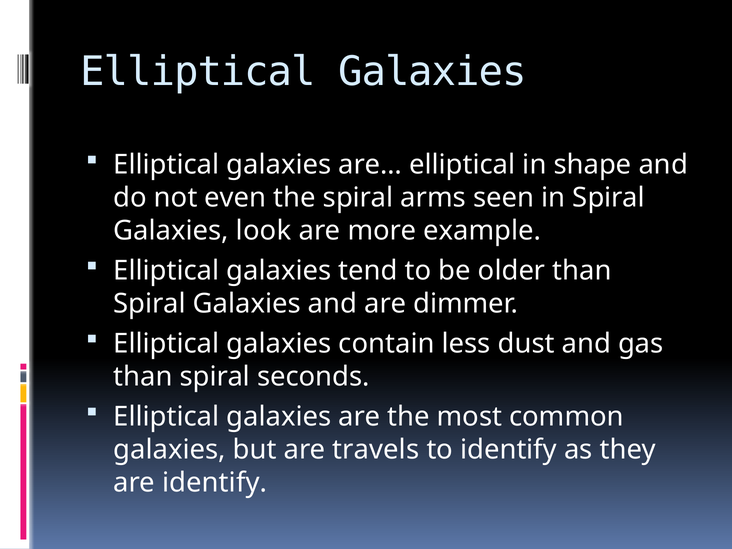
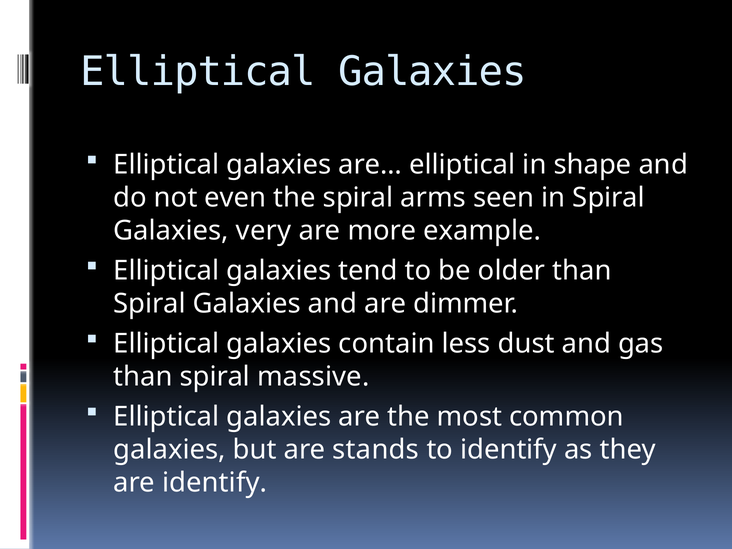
look: look -> very (264, 231)
seconds: seconds -> massive (313, 377)
travels: travels -> stands (376, 450)
